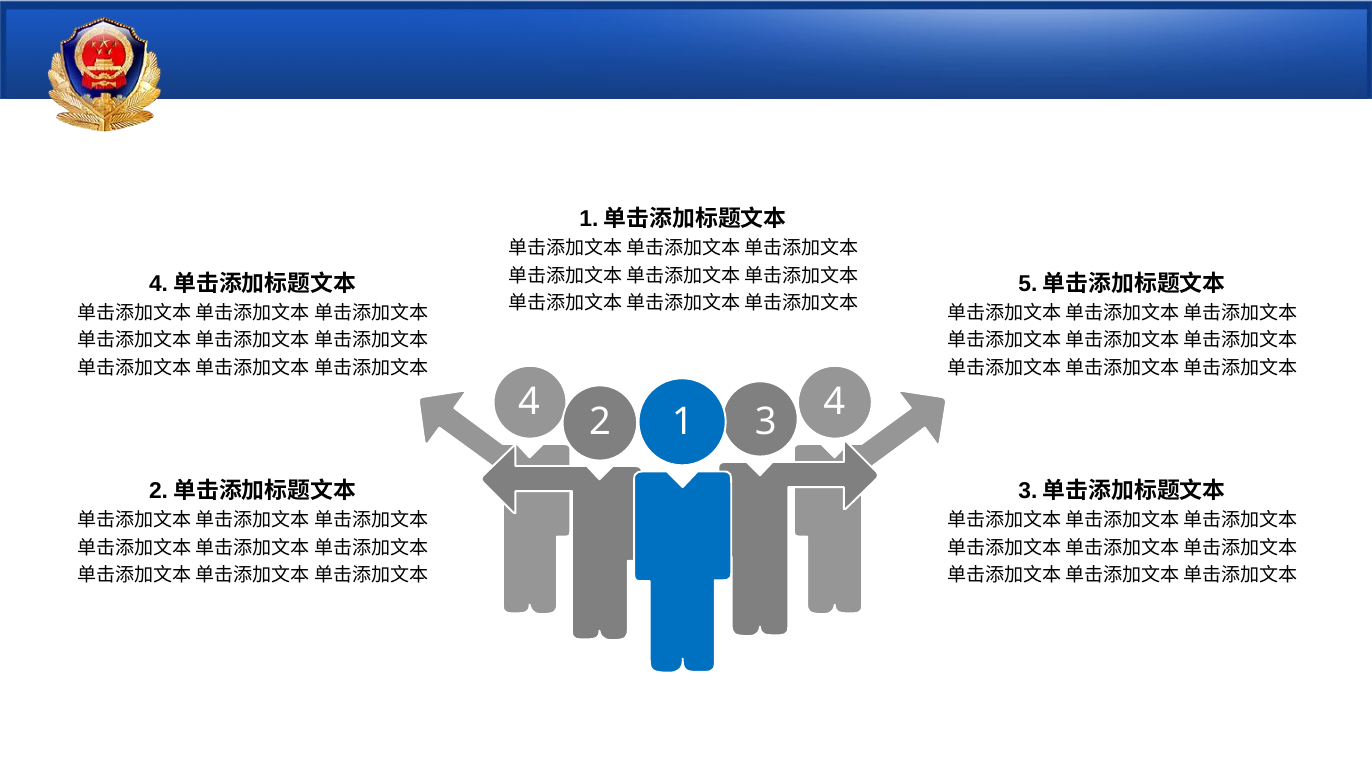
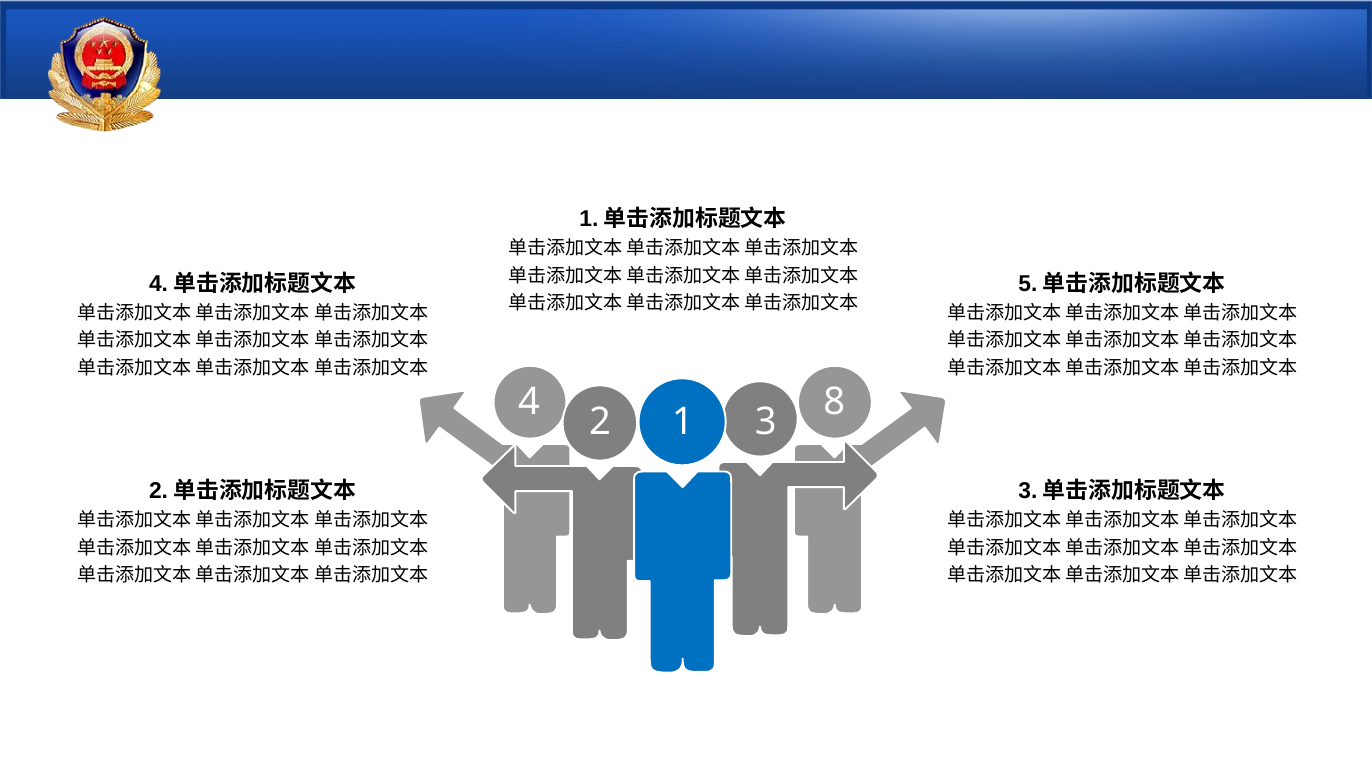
4 4: 4 -> 8 (834, 402)
